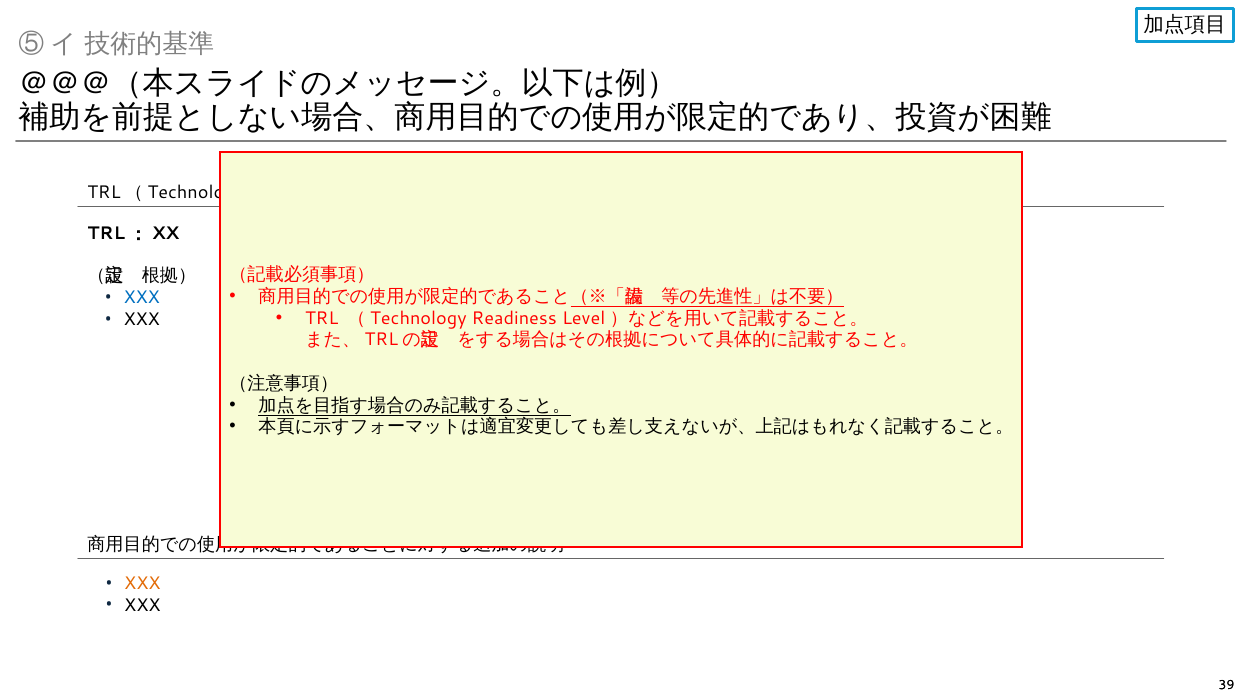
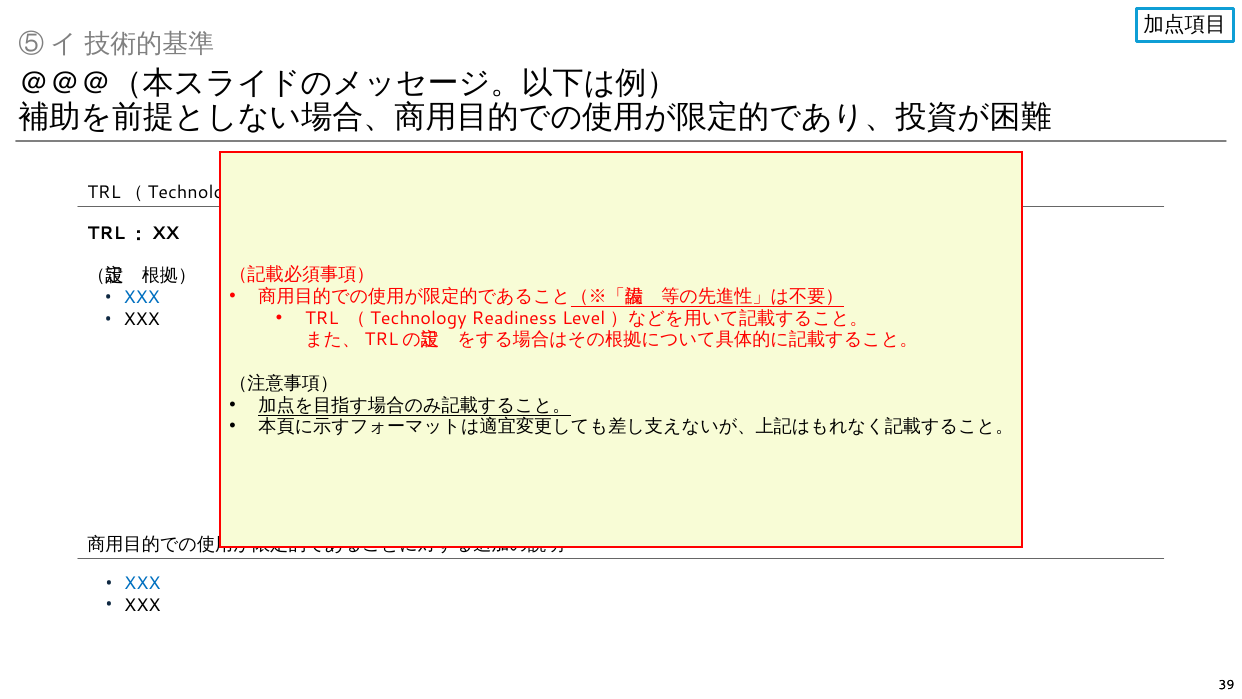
XXX colour: orange -> blue (142, 583)
